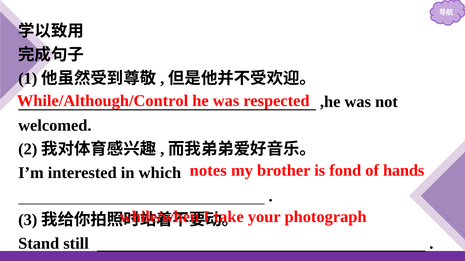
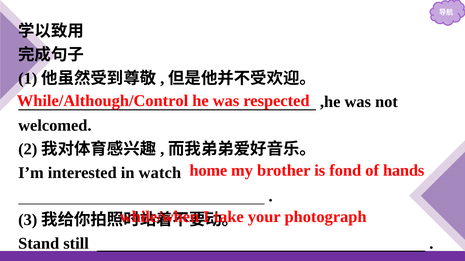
notes: notes -> home (208, 171)
which: which -> watch (160, 173)
